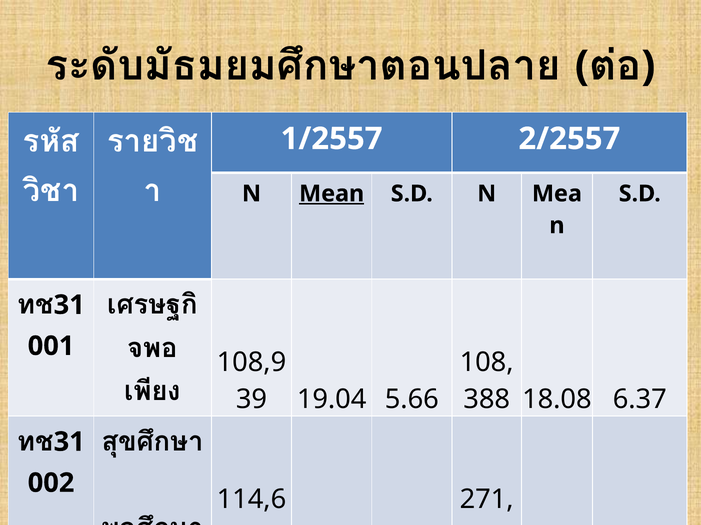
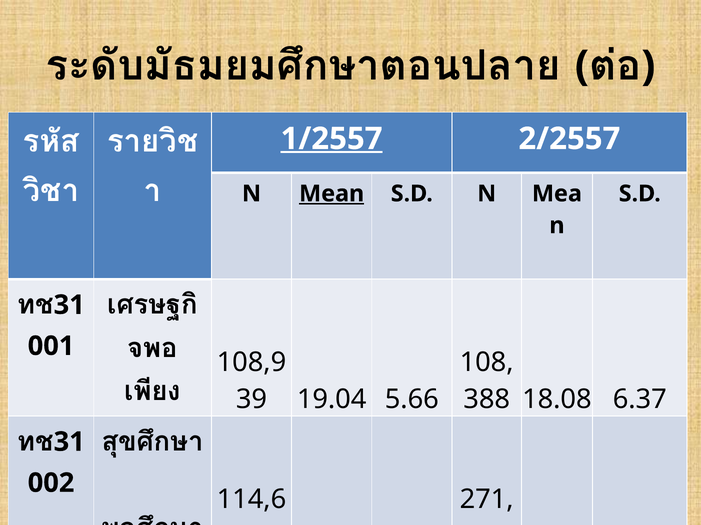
1/2557 underline: none -> present (332, 139)
